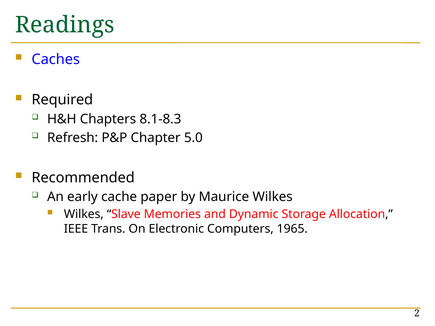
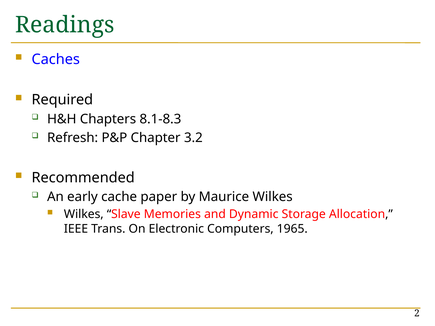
5.0: 5.0 -> 3.2 (193, 138)
